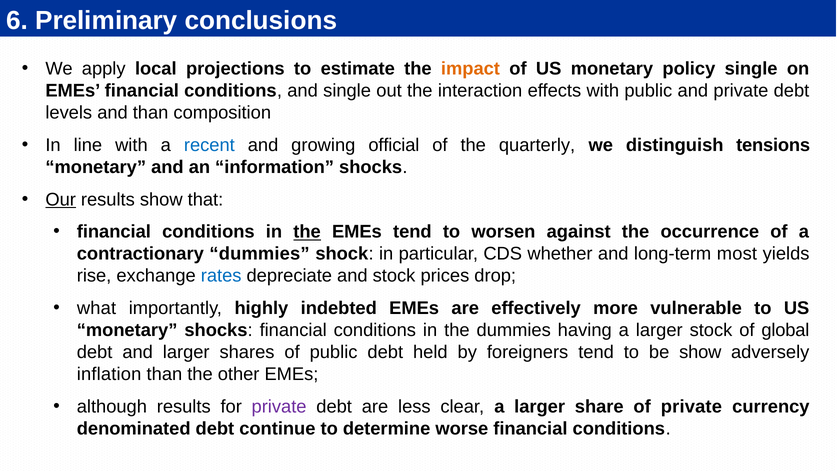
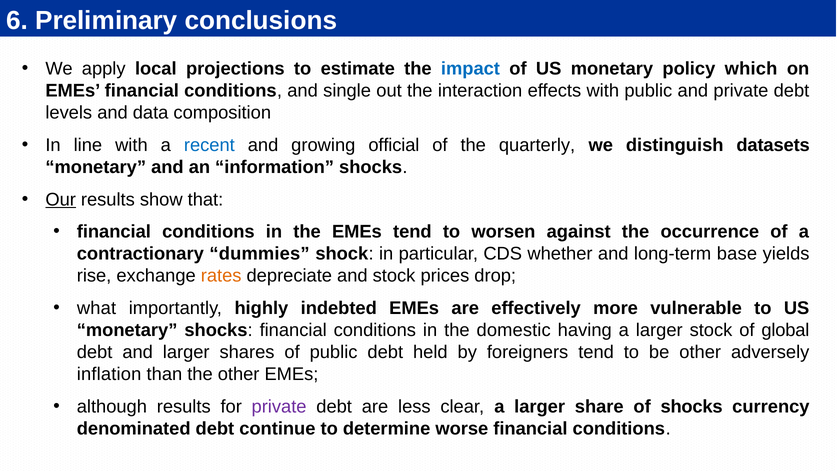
impact colour: orange -> blue (470, 69)
policy single: single -> which (751, 69)
and than: than -> data (151, 113)
tensions: tensions -> datasets (773, 145)
the underline: present -> none (307, 232)
most: most -> base (737, 254)
rates colour: blue -> orange (221, 276)
the dummies: dummies -> domestic (514, 330)
be show: show -> other (700, 352)
of private: private -> shocks (692, 407)
